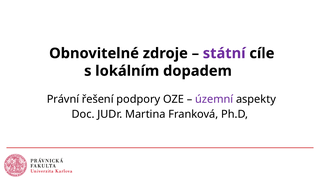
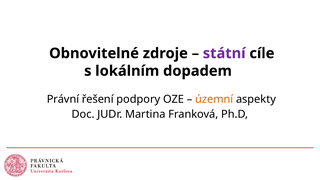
územní colour: purple -> orange (214, 99)
